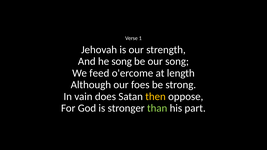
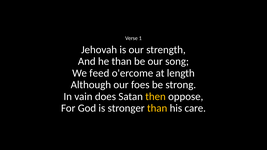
he song: song -> than (122, 61)
than colour: light green -> yellow (157, 108)
part: part -> care (195, 108)
